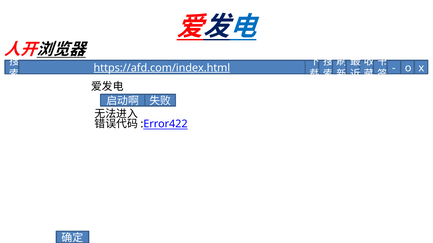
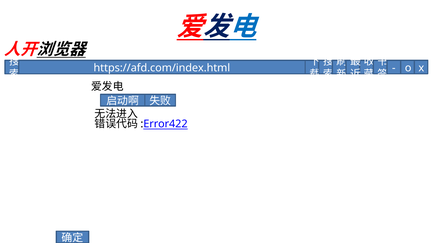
https://afd.com/index.html underline: present -> none (162, 68)
